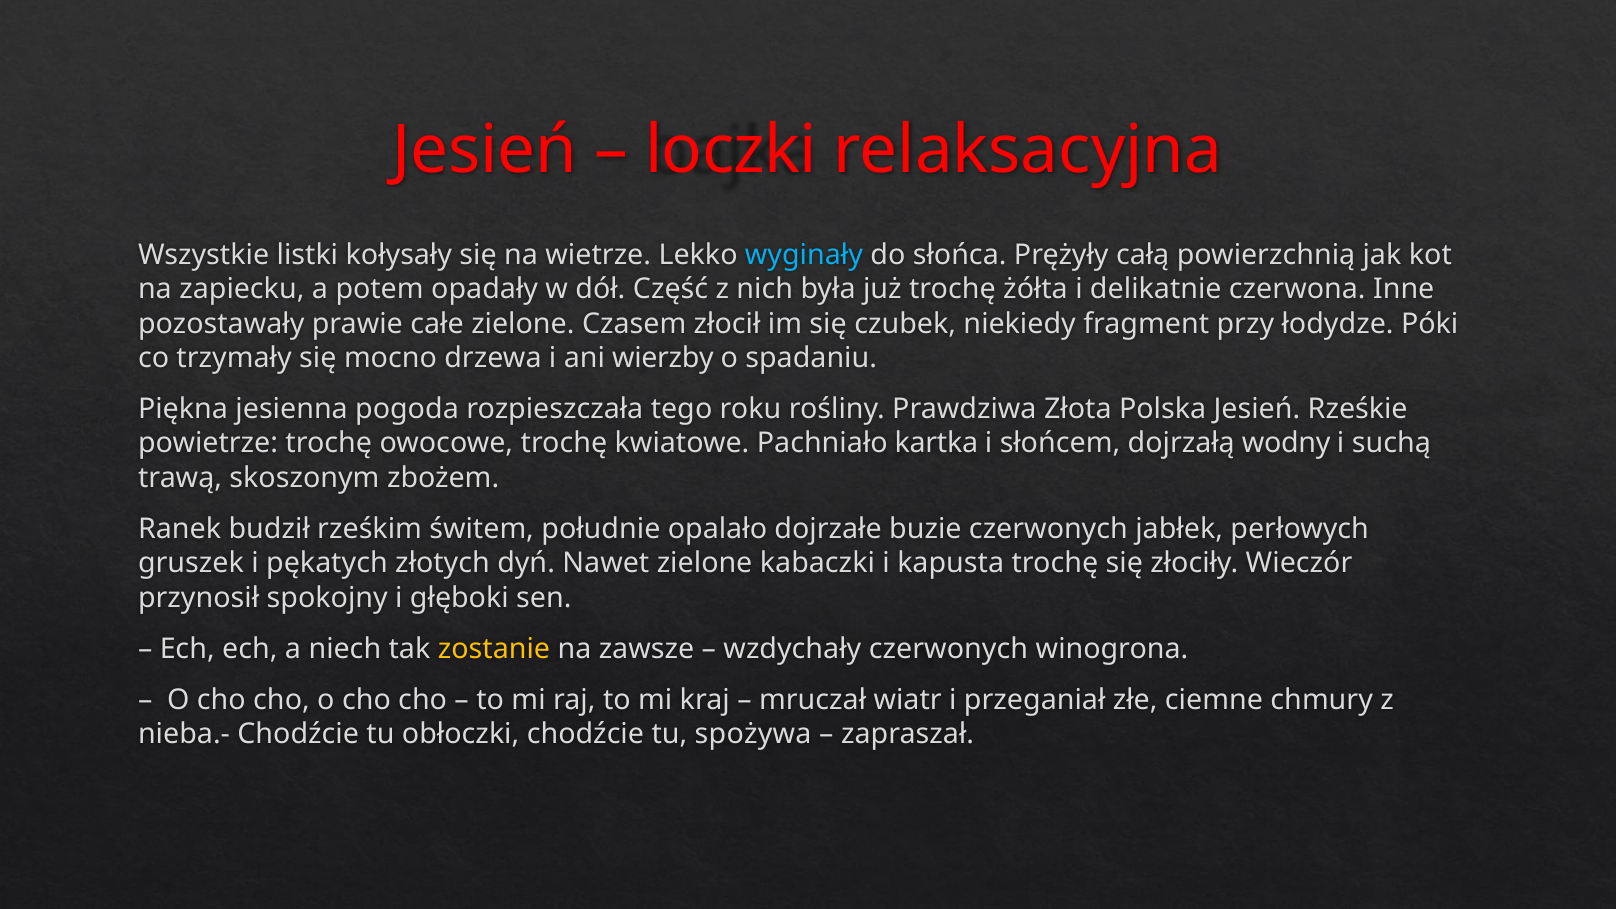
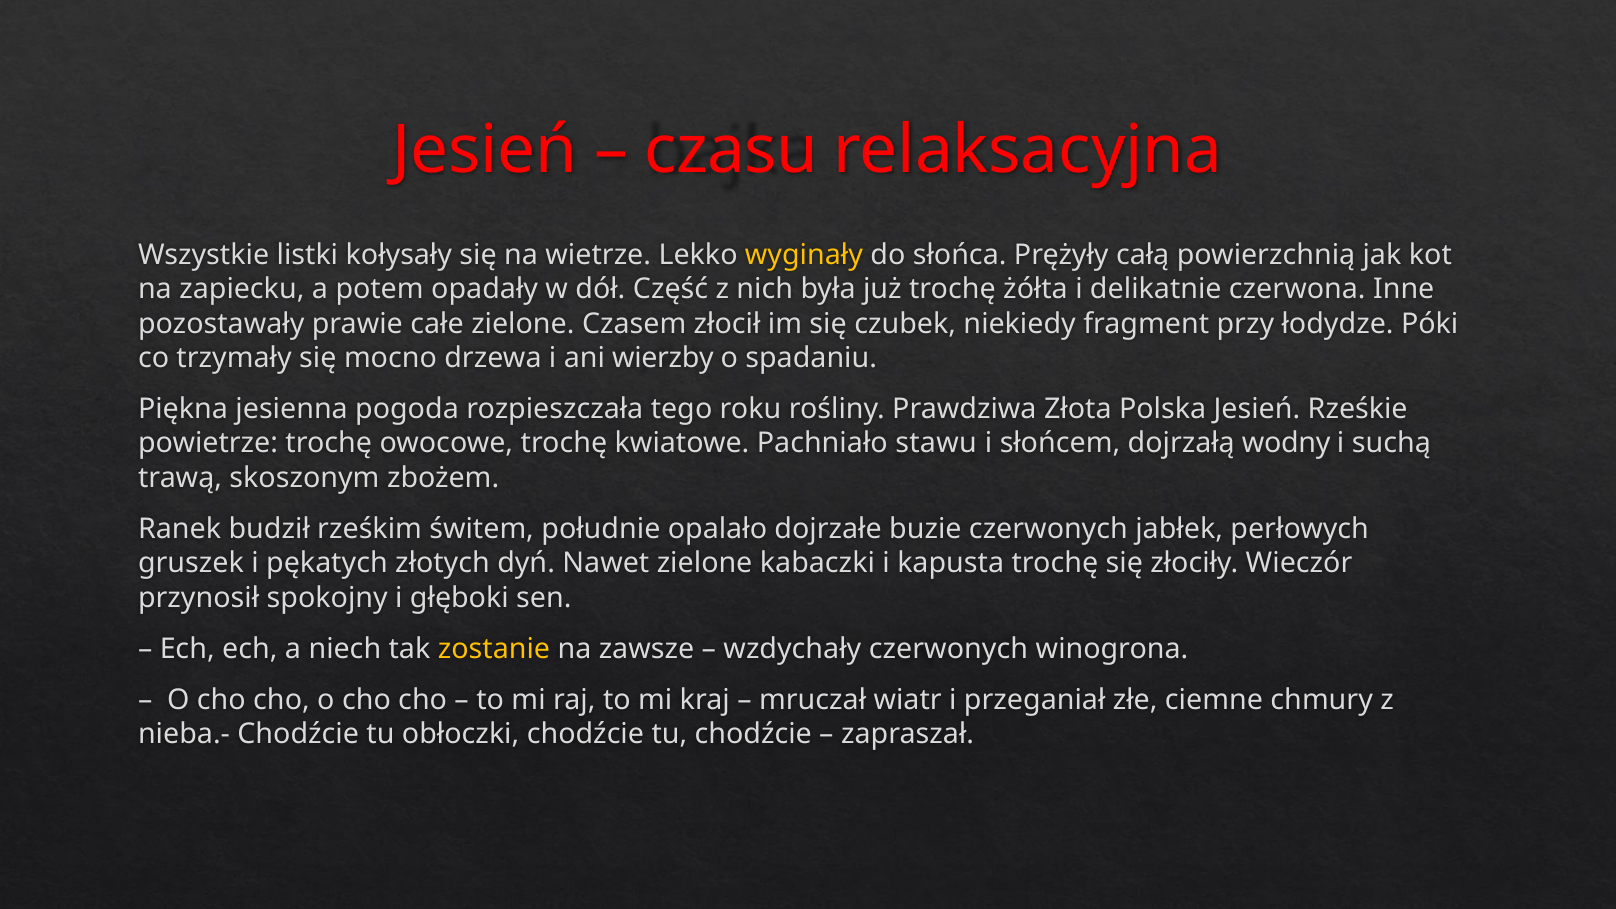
loczki: loczki -> czasu (731, 150)
wyginały colour: light blue -> yellow (804, 255)
kartka: kartka -> stawu (936, 443)
tu spożywa: spożywa -> chodźcie (753, 734)
